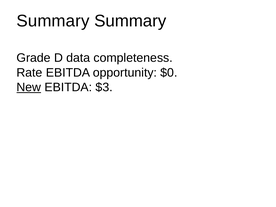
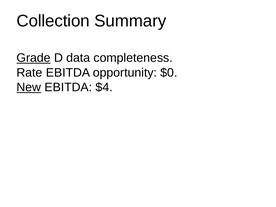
Summary: Summary -> Collection (53, 21)
Grade underline: none -> present (34, 58)
$3: $3 -> $4 (104, 87)
